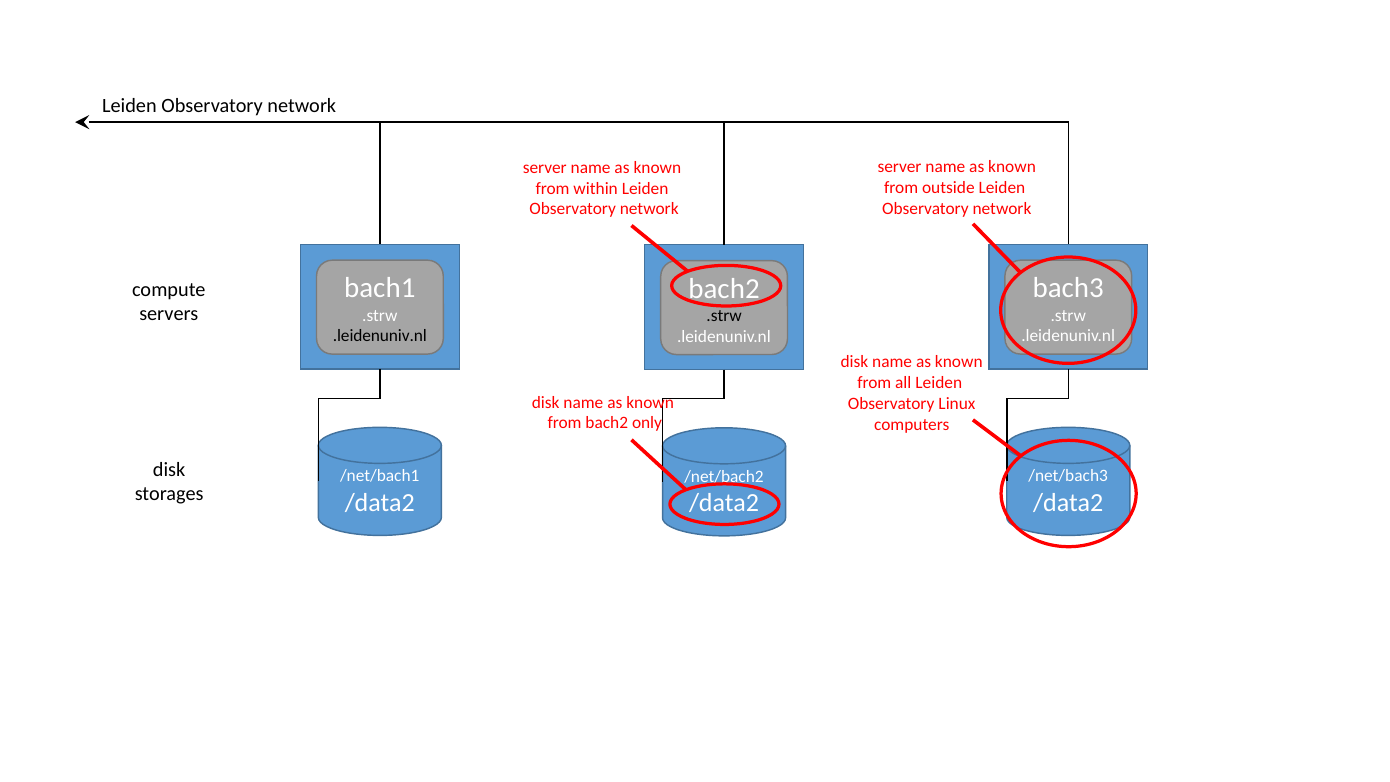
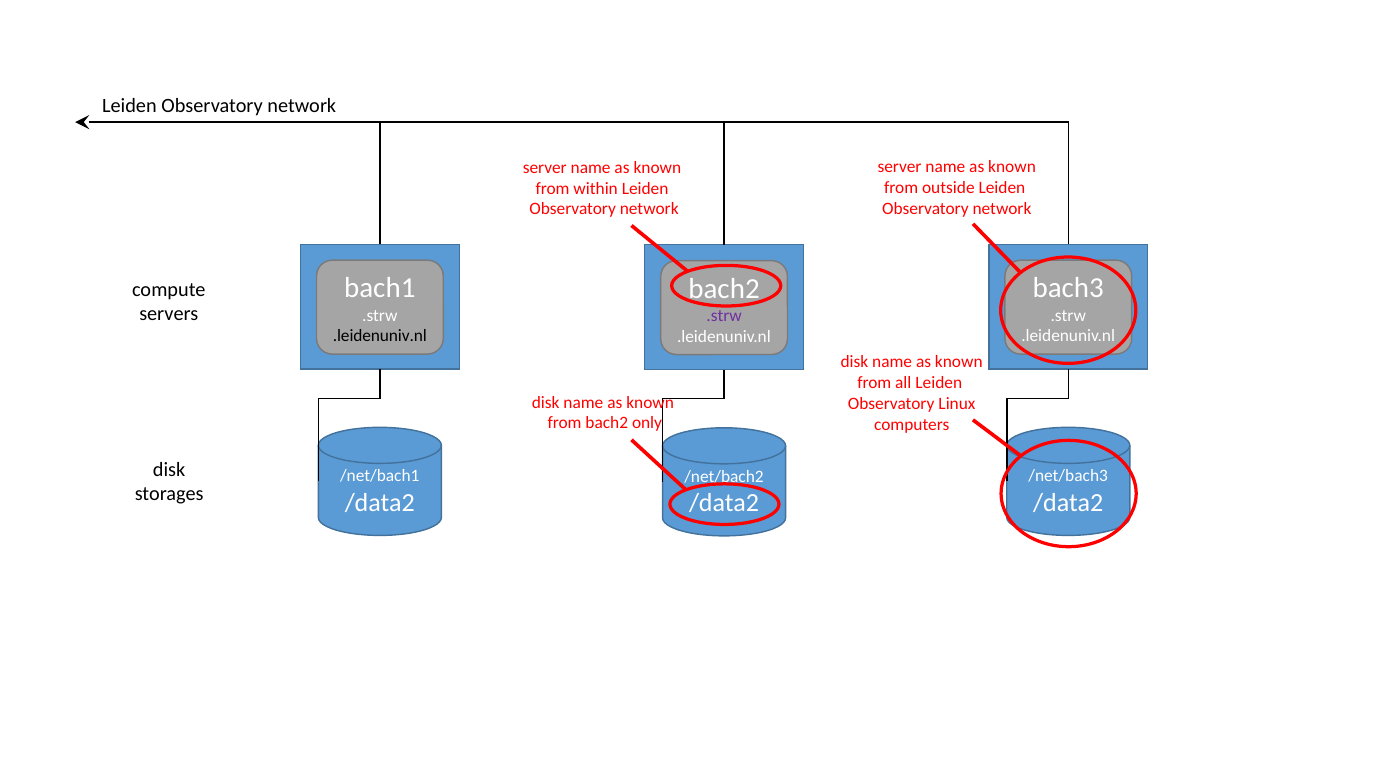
.strw colour: black -> purple (724, 316)
